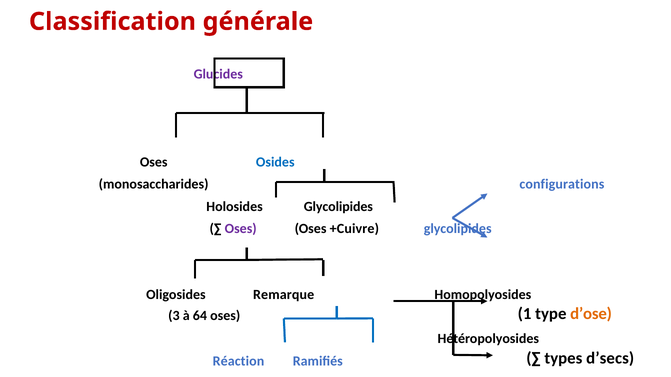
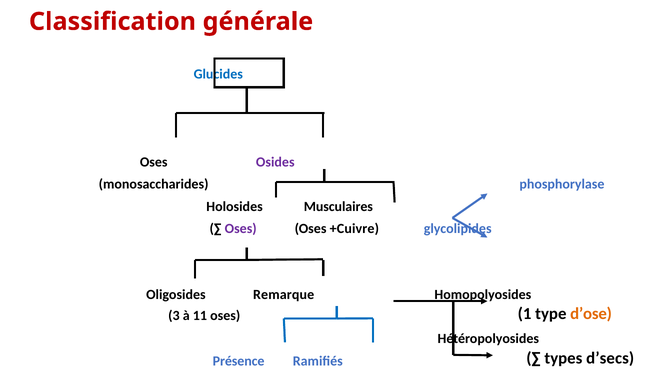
Glucides colour: purple -> blue (218, 74)
Osides colour: blue -> purple (275, 162)
configurations: configurations -> phosphorylase (562, 185)
Holosides Glycolipides: Glycolipides -> Musculaires (338, 207)
64: 64 -> 11 (200, 316)
Réaction: Réaction -> Présence (239, 361)
